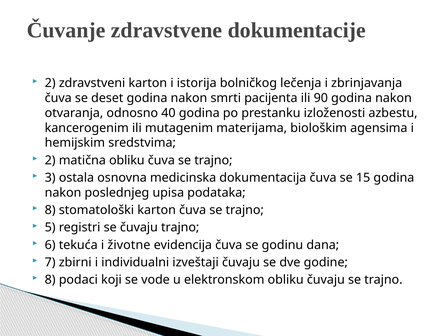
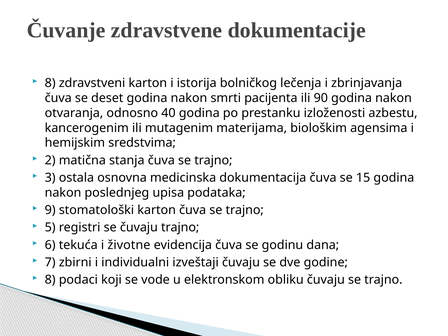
2: 2 -> 8 (50, 83)
matična obliku: obliku -> stanja (127, 160)
8: 8 -> 9 (50, 210)
